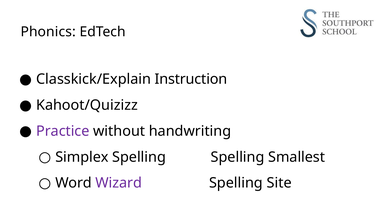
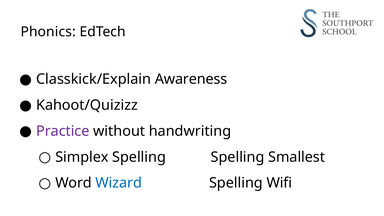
Instruction: Instruction -> Awareness (191, 79)
Wizard colour: purple -> blue (119, 183)
Site: Site -> Wifi (279, 183)
